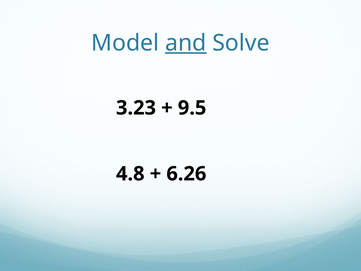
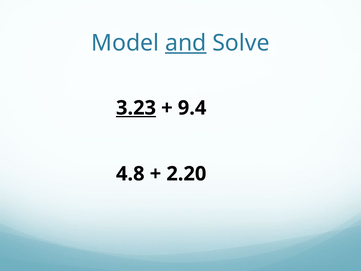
3.23 underline: none -> present (136, 108)
9.5: 9.5 -> 9.4 (192, 108)
6.26: 6.26 -> 2.20 (186, 174)
